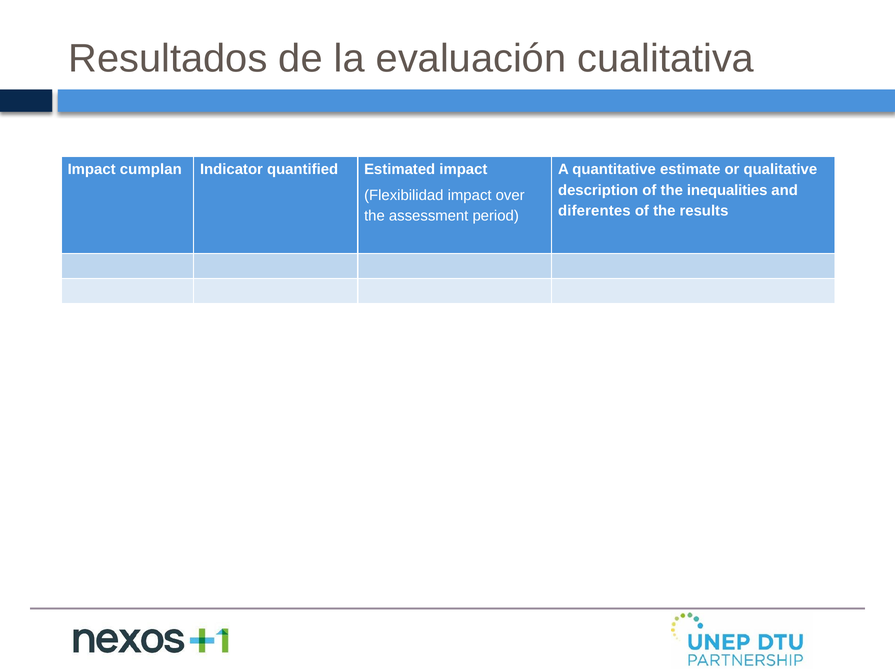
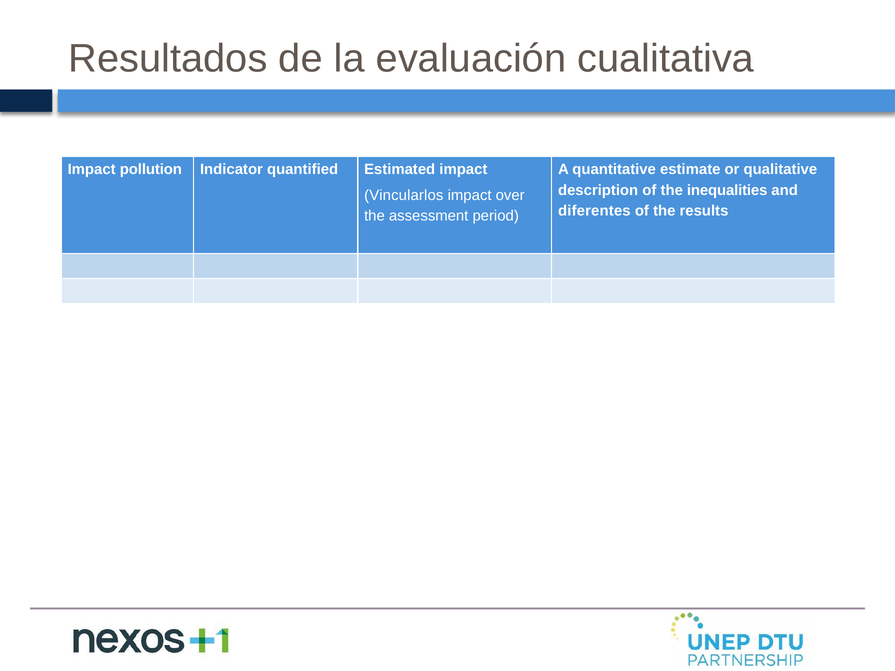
cumplan: cumplan -> pollution (151, 169)
Flexibilidad: Flexibilidad -> Vincularlos (404, 195)
